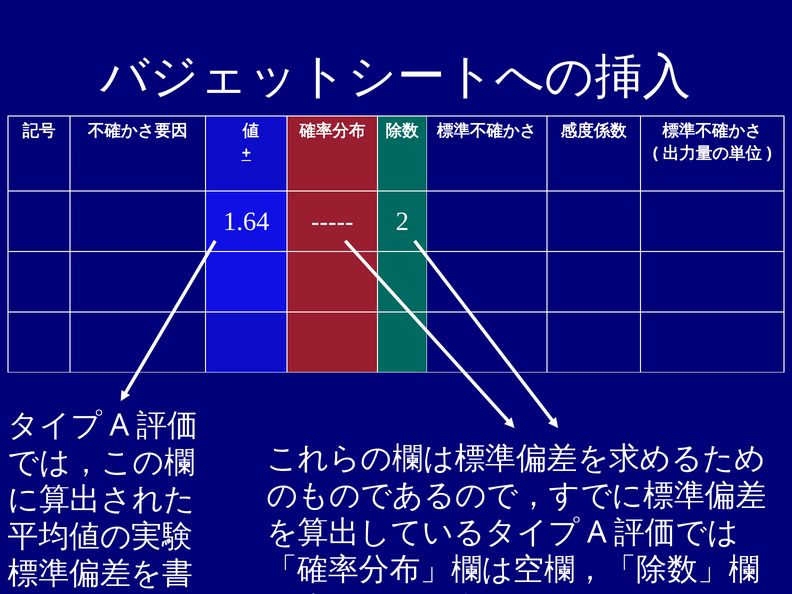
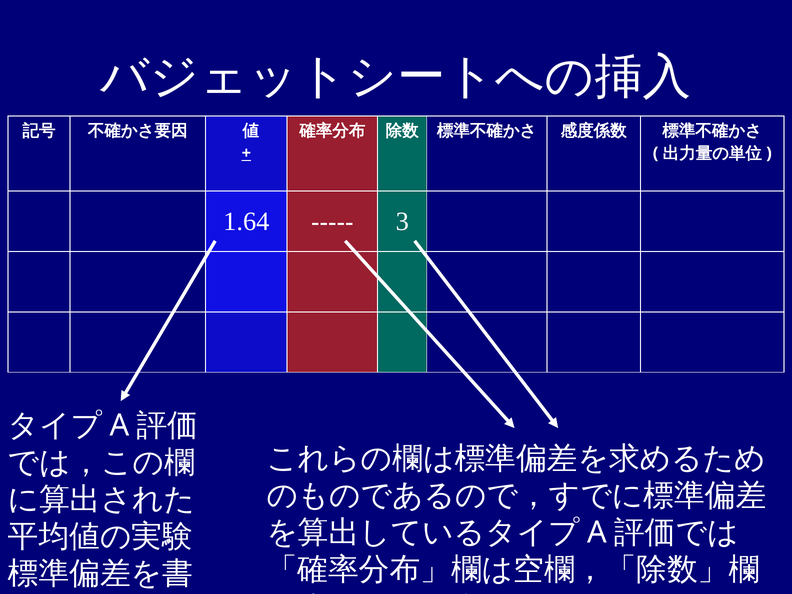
2: 2 -> 3 (402, 221)
